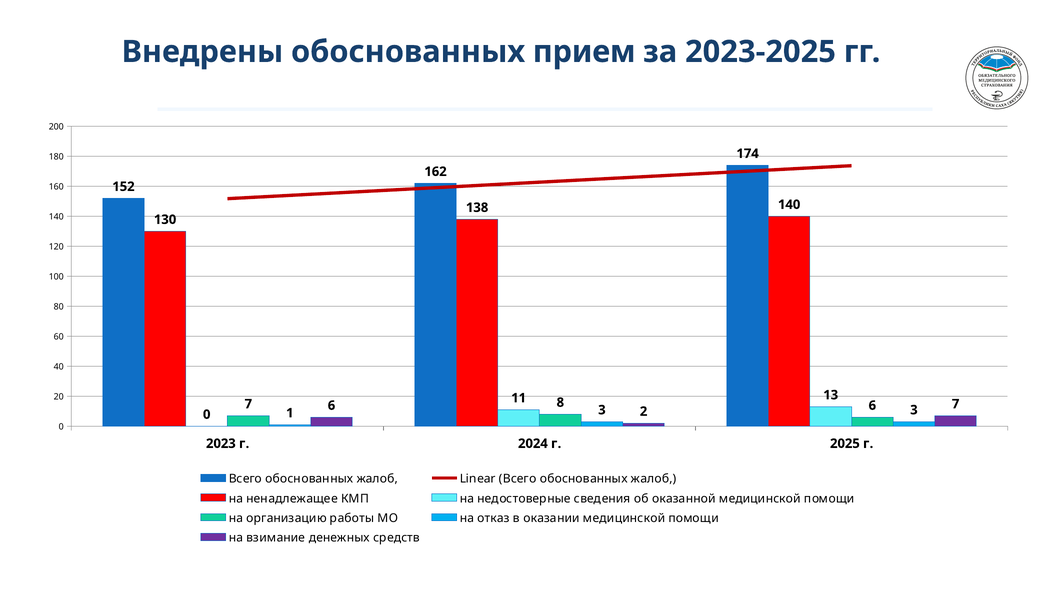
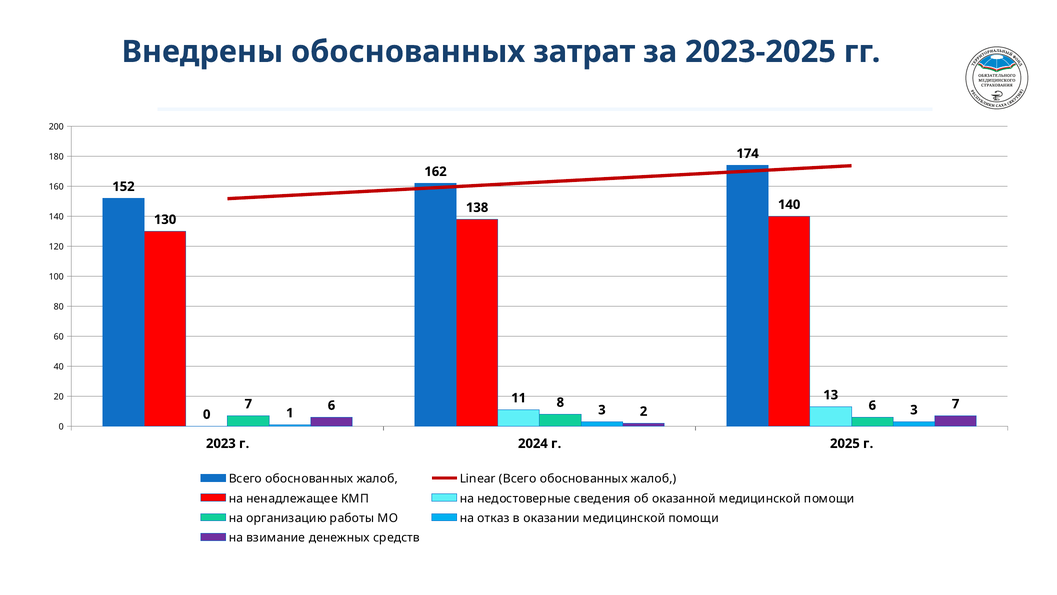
прием: прием -> затрат (584, 52)
